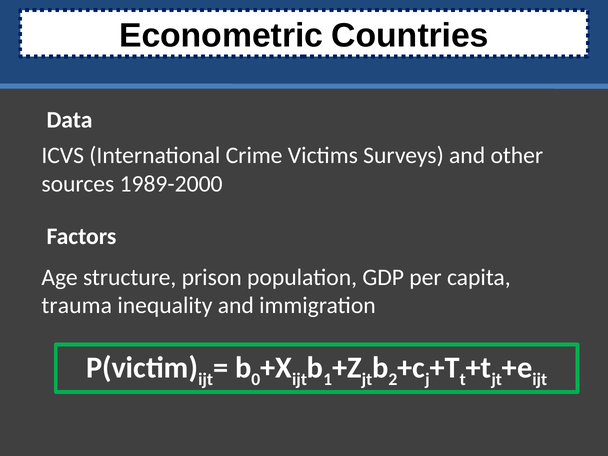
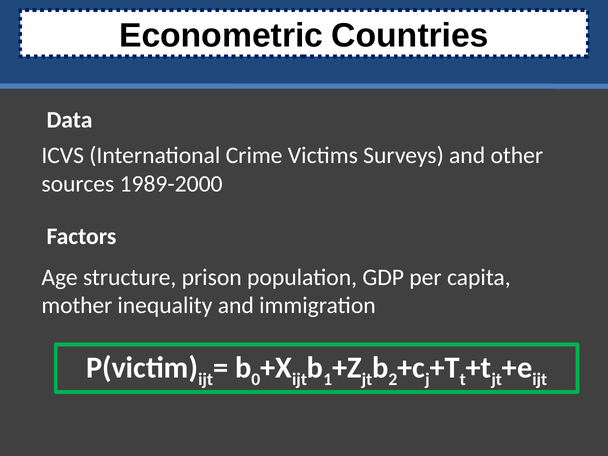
trauma: trauma -> mother (77, 306)
